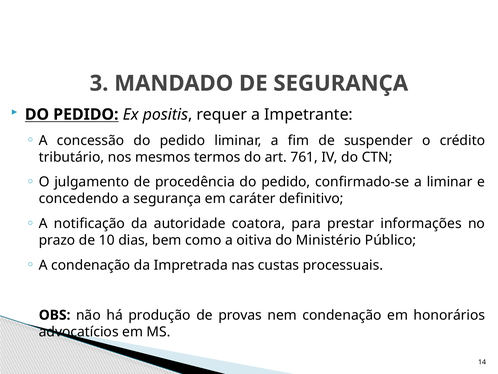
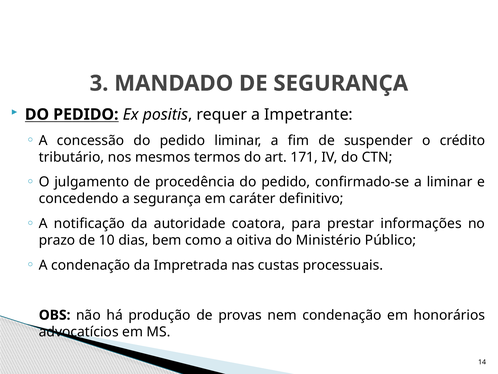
761: 761 -> 171 (304, 157)
